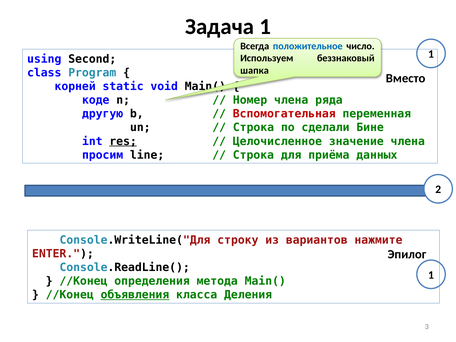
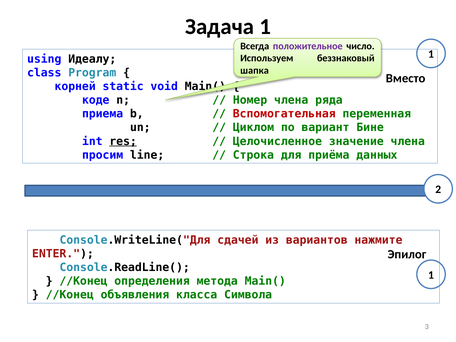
положительное colour: blue -> purple (308, 46)
Second: Second -> Идеалу (92, 59)
другую: другую -> приема (103, 114)
Строка: Строка -> Циклом (253, 128)
сделали: сделали -> вариант (325, 128)
строку: строку -> сдачей (238, 240)
объявления underline: present -> none (135, 295)
Деления: Деления -> Символа (248, 295)
